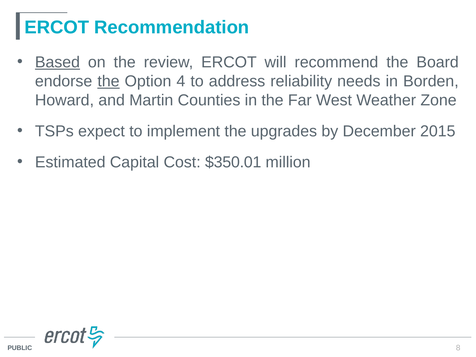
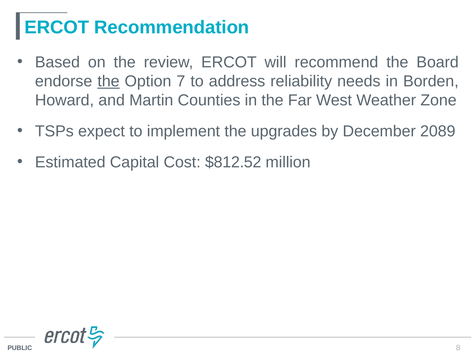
Based underline: present -> none (57, 62)
4: 4 -> 7 (181, 81)
2015: 2015 -> 2089 (438, 131)
$350.01: $350.01 -> $812.52 (233, 162)
